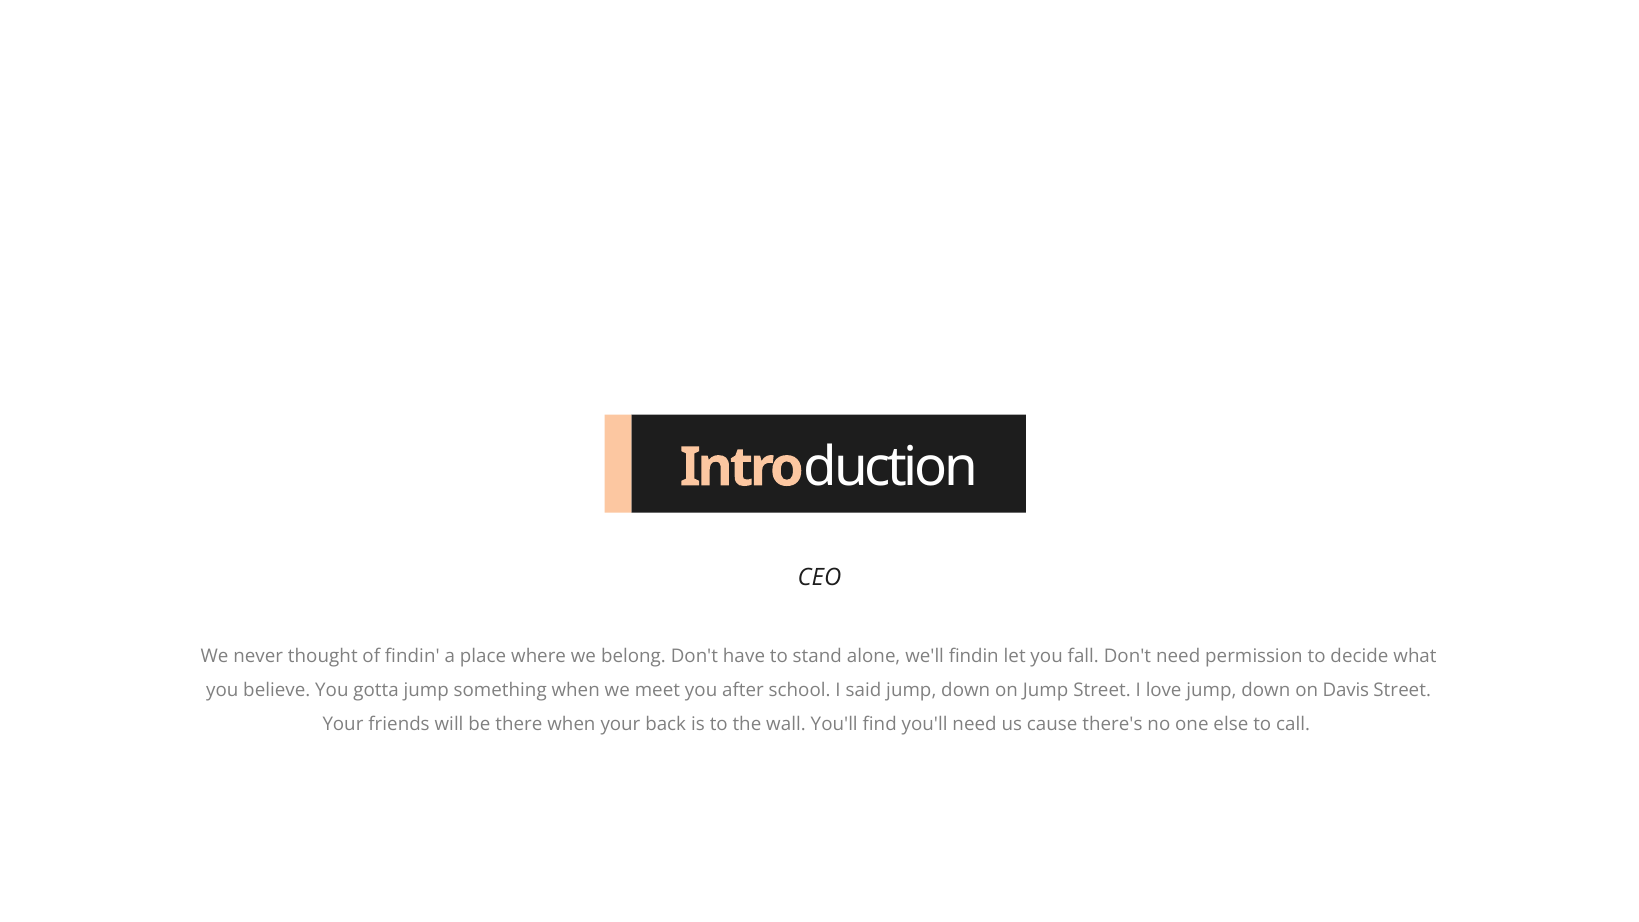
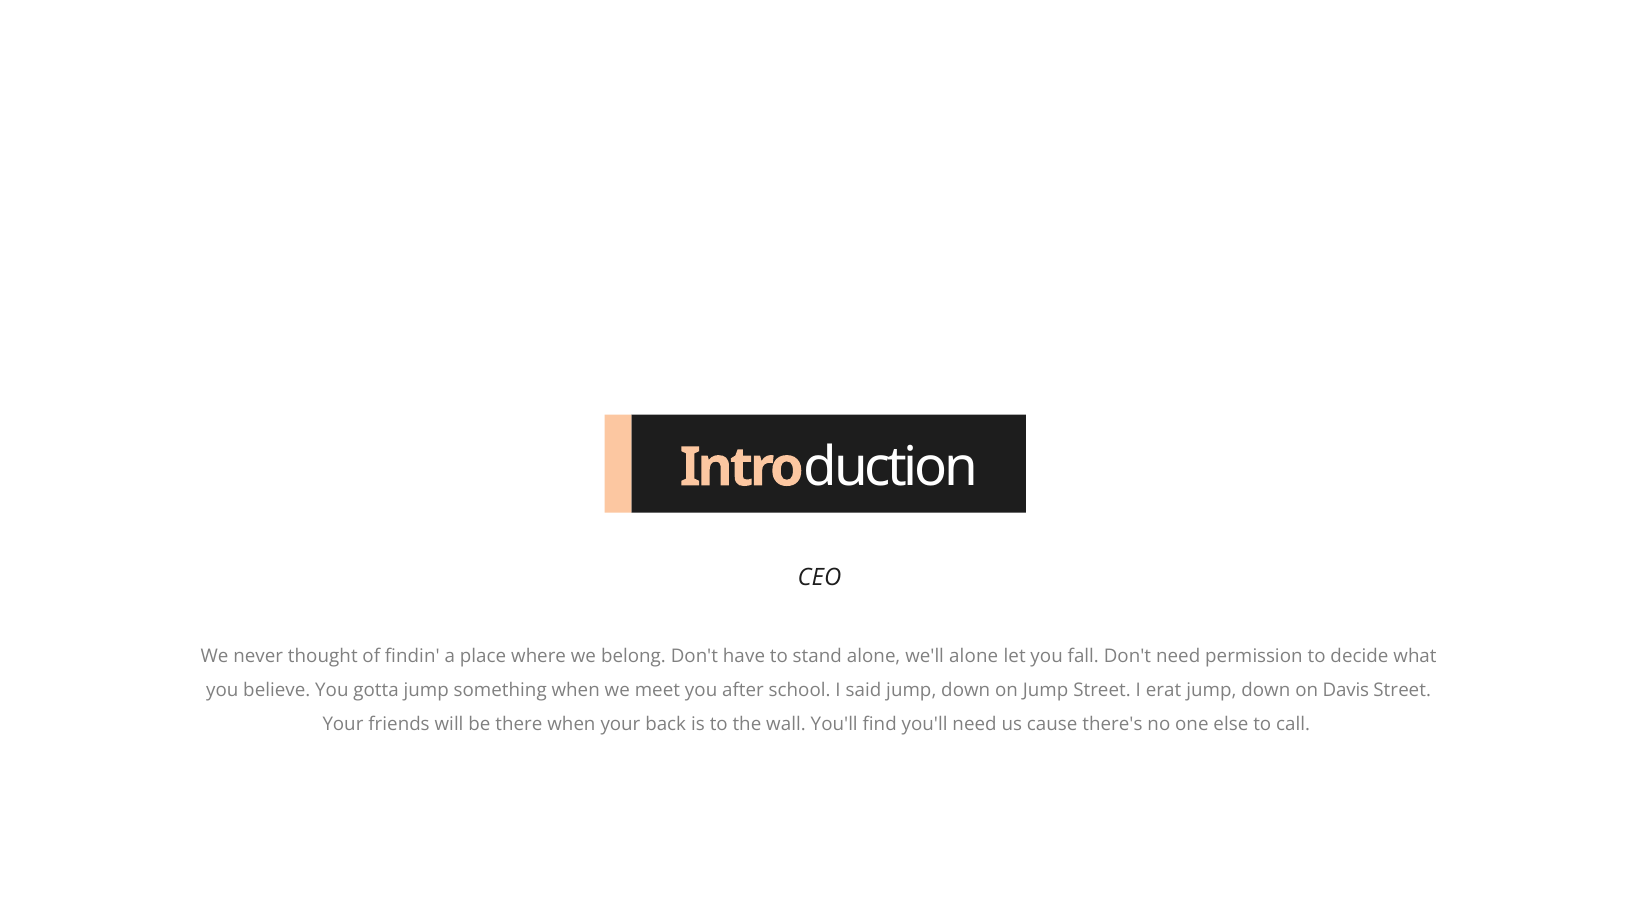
we'll findin: findin -> alone (974, 656)
love: love -> erat (1164, 690)
